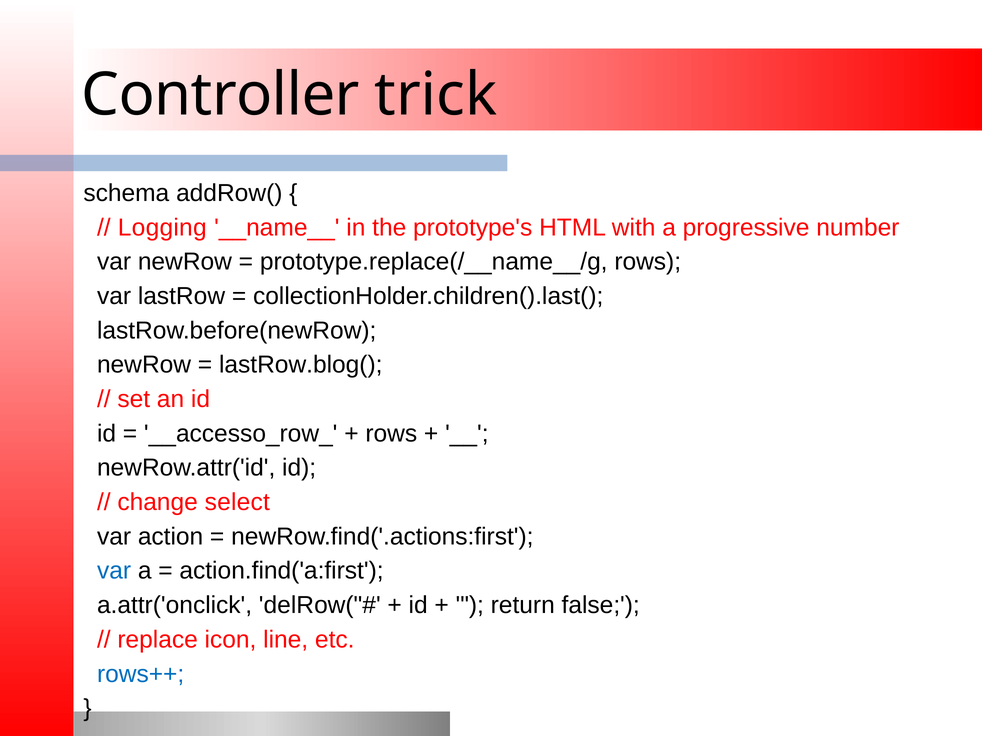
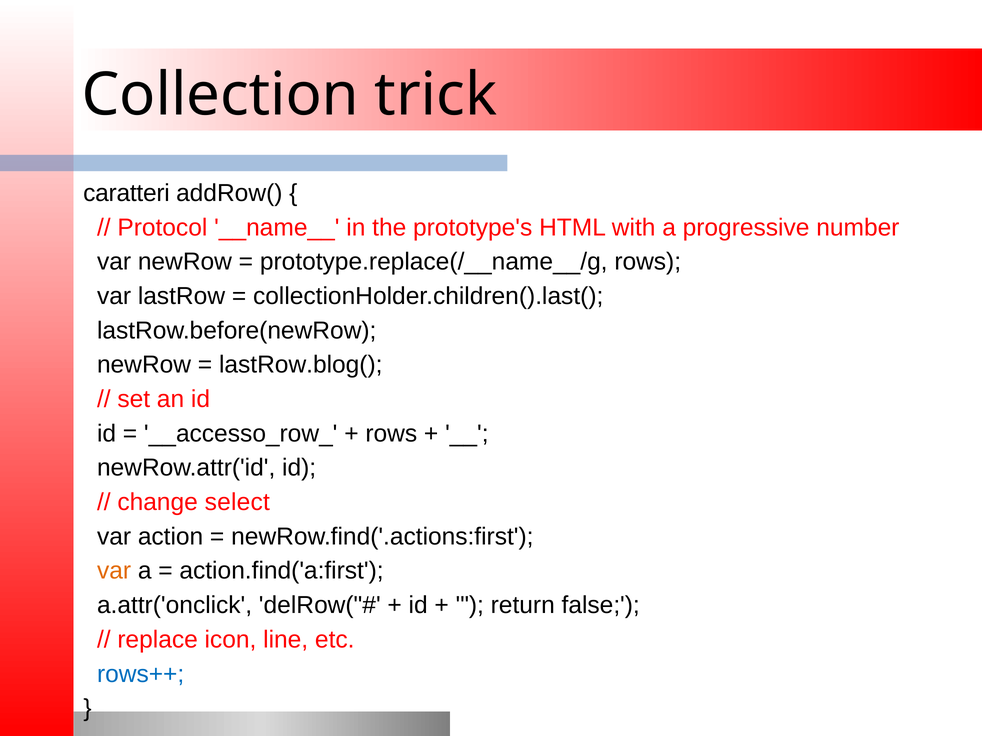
Controller: Controller -> Collection (220, 95)
schema: schema -> caratteri (126, 193)
Logging: Logging -> Protocol (162, 228)
var colour: blue -> orange (114, 571)
